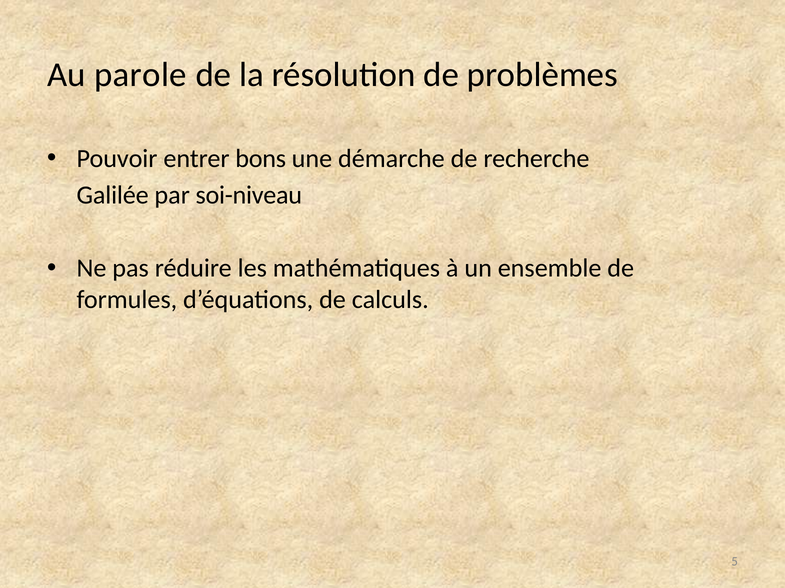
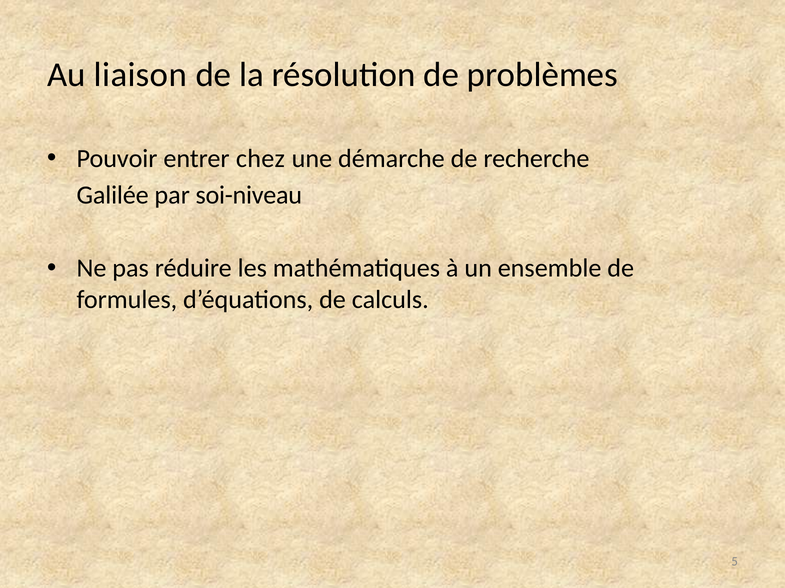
parole: parole -> liaison (140, 75)
bons: bons -> chez (260, 159)
